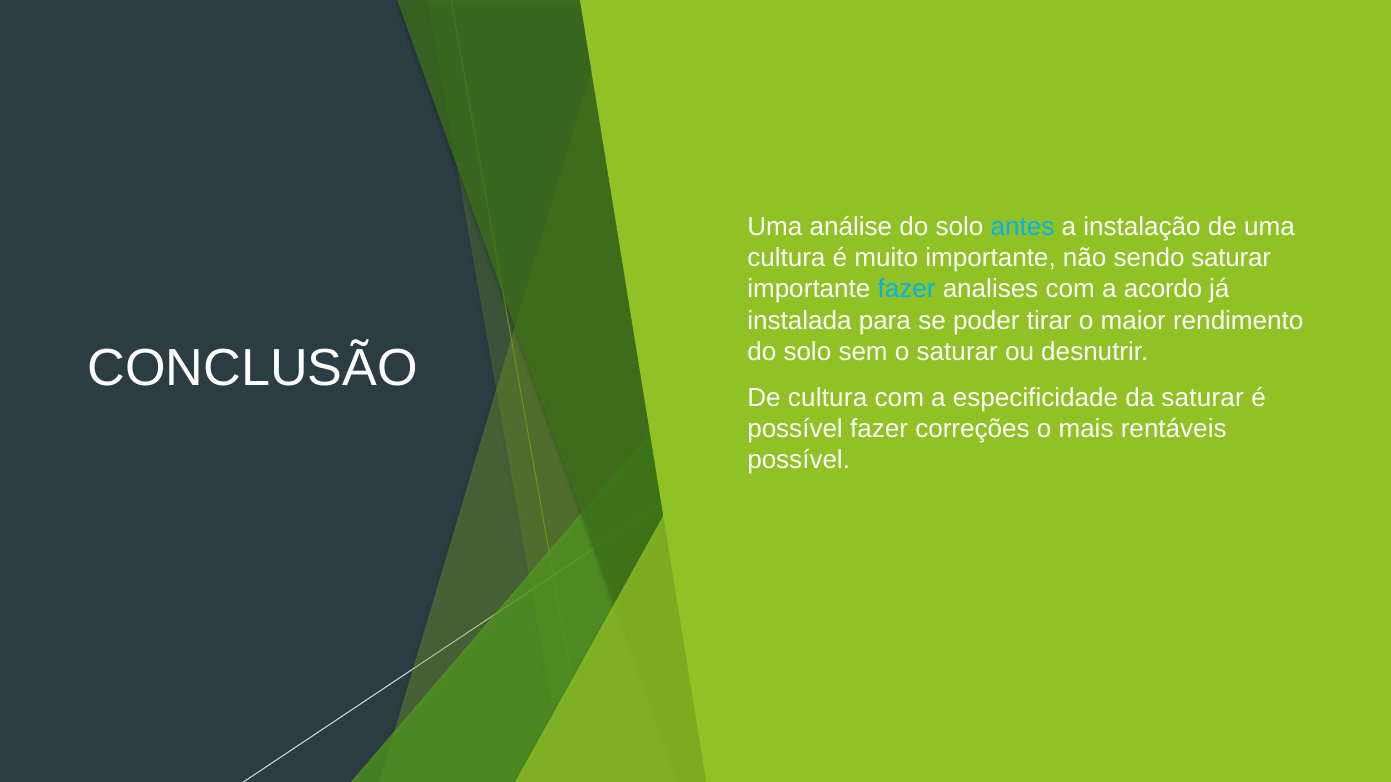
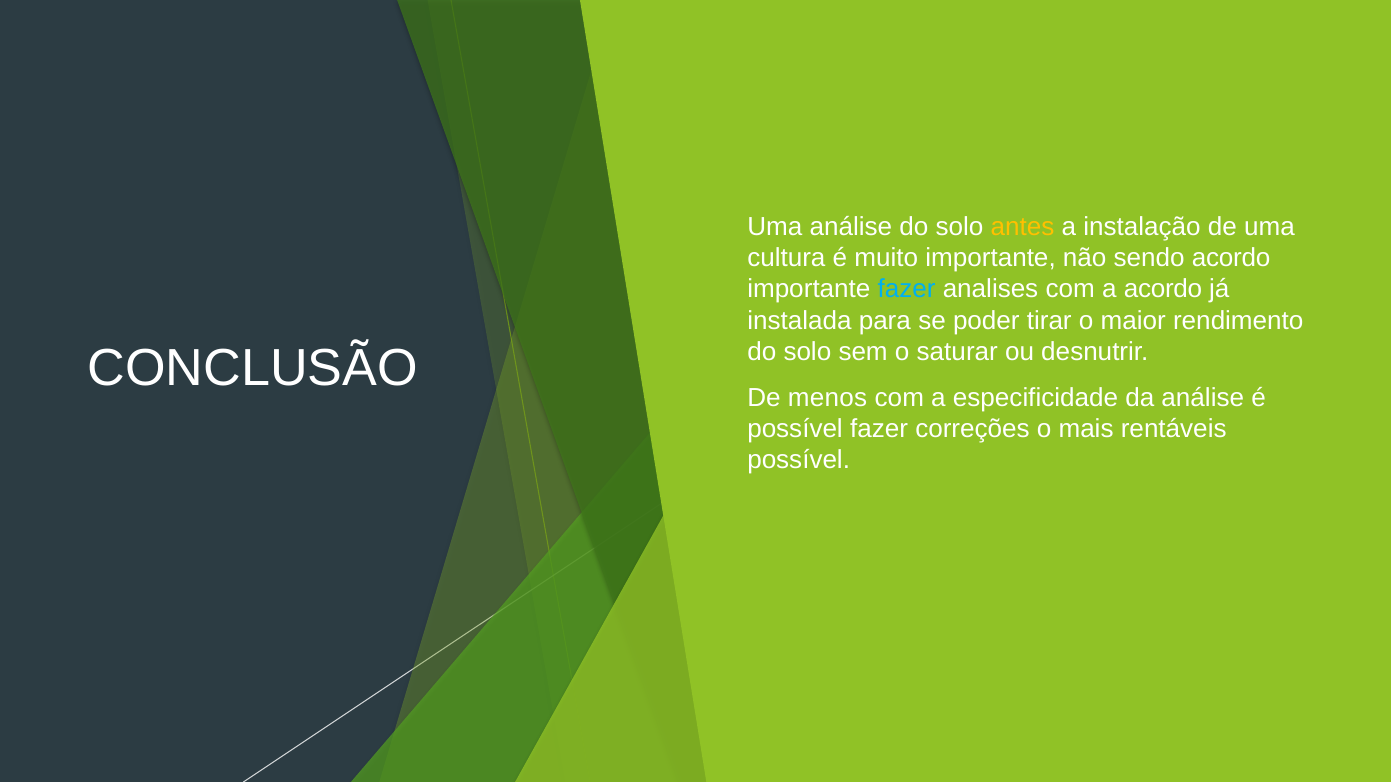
antes colour: light blue -> yellow (1022, 227)
sendo saturar: saturar -> acordo (1231, 258)
De cultura: cultura -> menos (828, 398)
da saturar: saturar -> análise (1203, 398)
